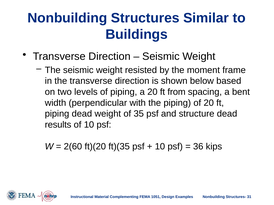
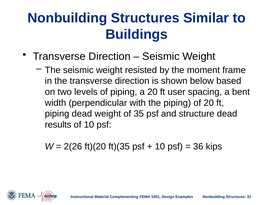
from: from -> user (176, 92)
2(60: 2(60 -> 2(26 (73, 147)
